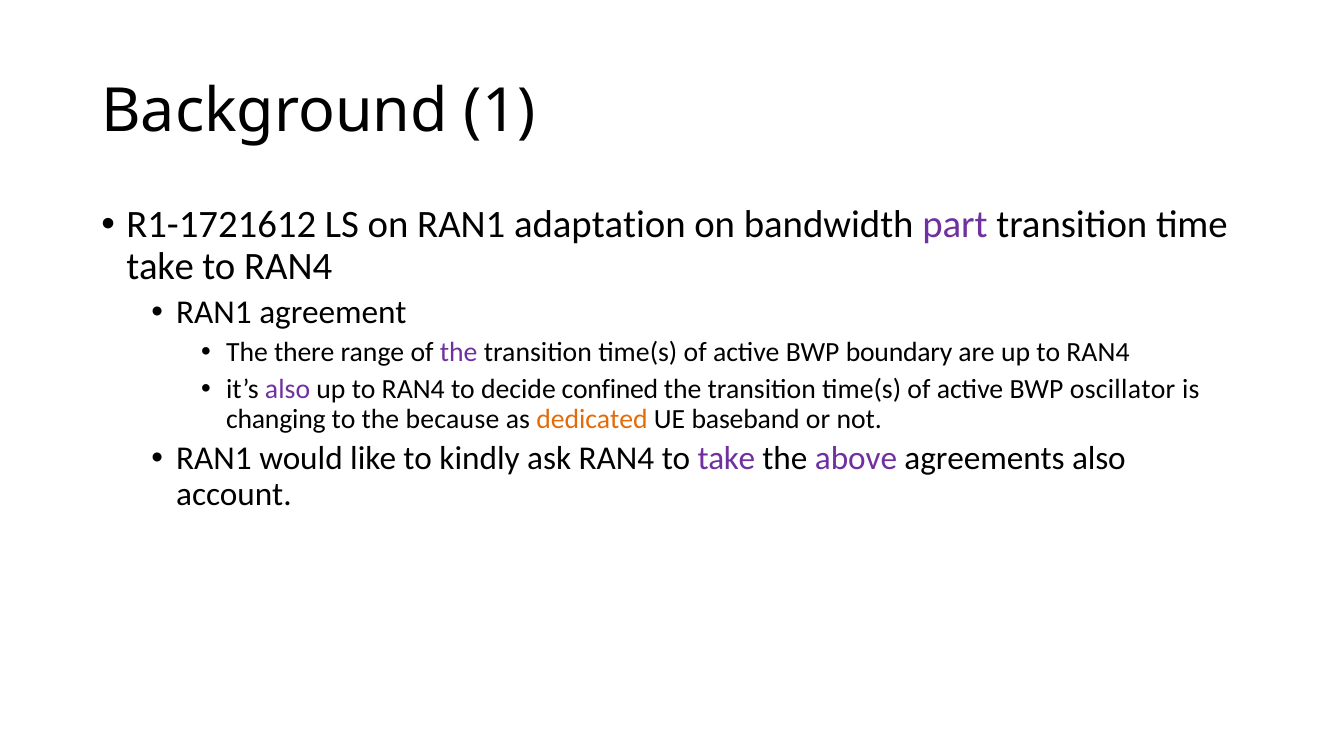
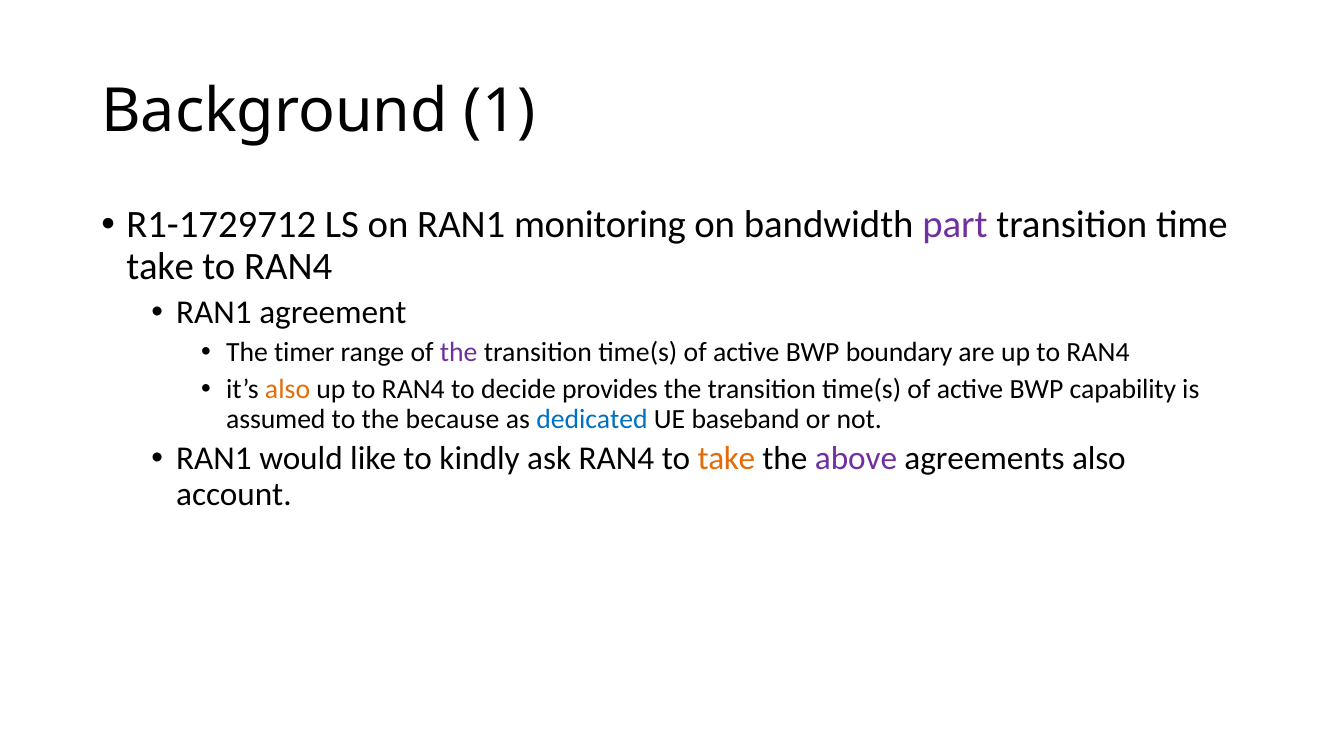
R1-1721612: R1-1721612 -> R1-1729712 (221, 225)
adaptation: adaptation -> monitoring (600, 225)
there: there -> timer (304, 352)
also colour: purple -> orange (288, 389)
confined: confined -> provides (610, 389)
oscillator: oscillator -> capability (1123, 389)
changing: changing -> assumed (276, 419)
dedicated colour: orange -> blue (592, 419)
take colour: purple -> orange (726, 459)
